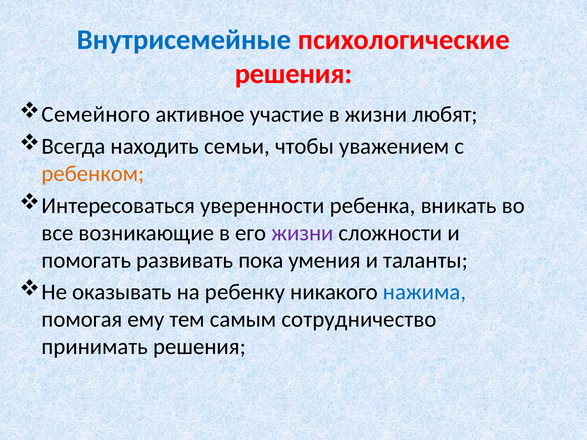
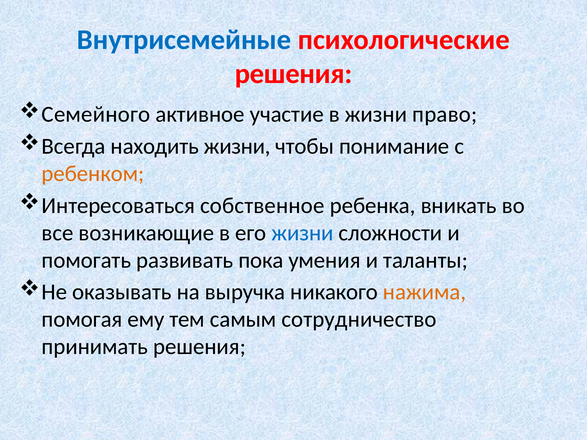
любят: любят -> право (445, 114)
находить семьи: семьи -> жизни (237, 146)
уважением: уважением -> понимание (394, 146)
уверенности: уверенности -> собственное (262, 206)
жизни colour: purple -> blue (302, 233)
ребенку: ребенку -> выручка (245, 292)
нажима colour: blue -> orange (425, 292)
